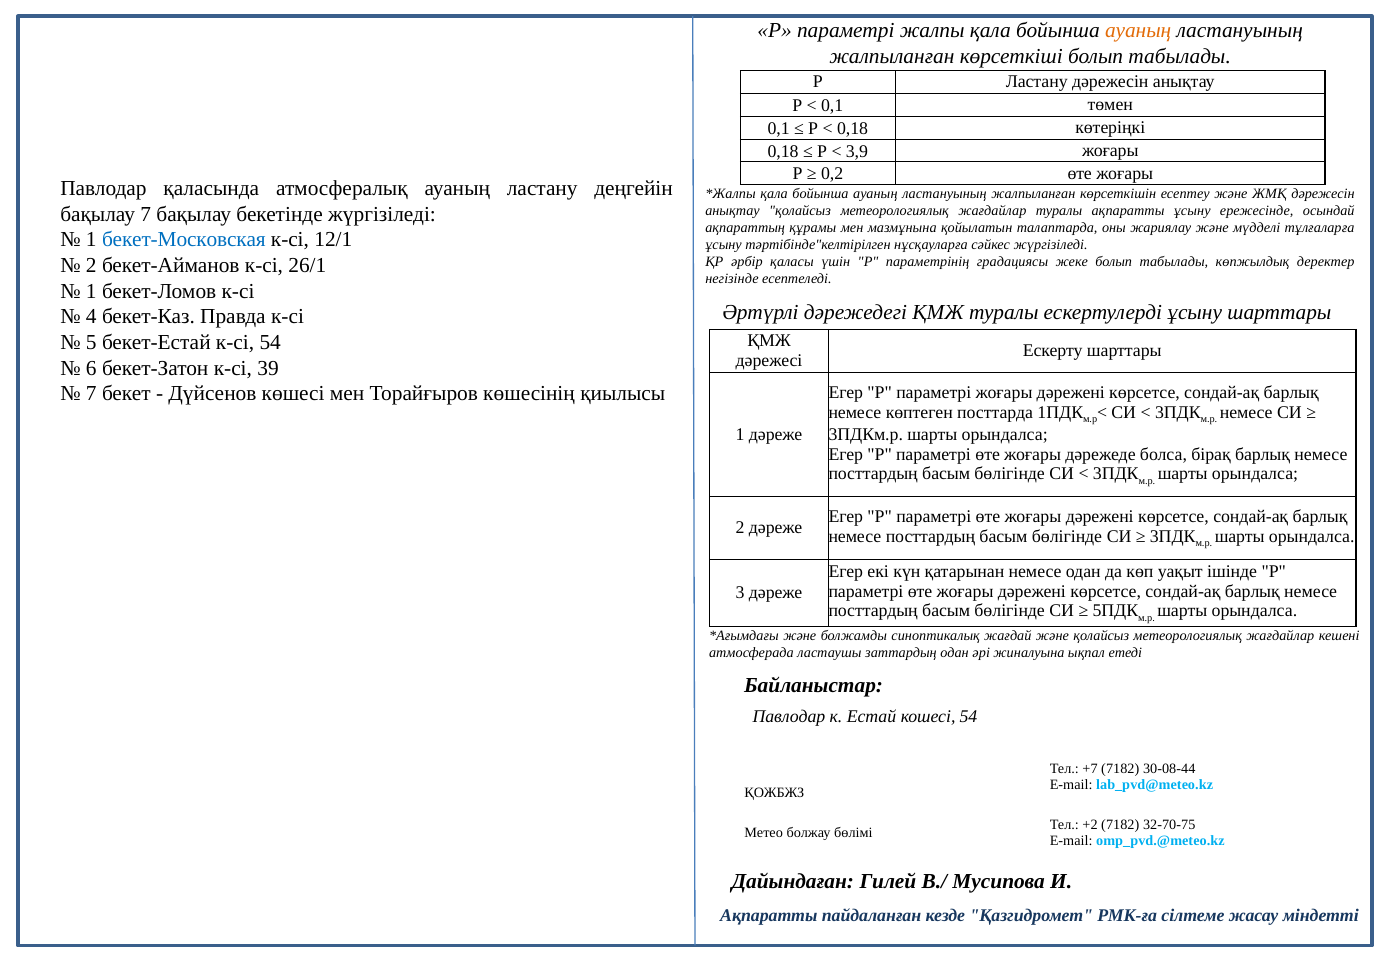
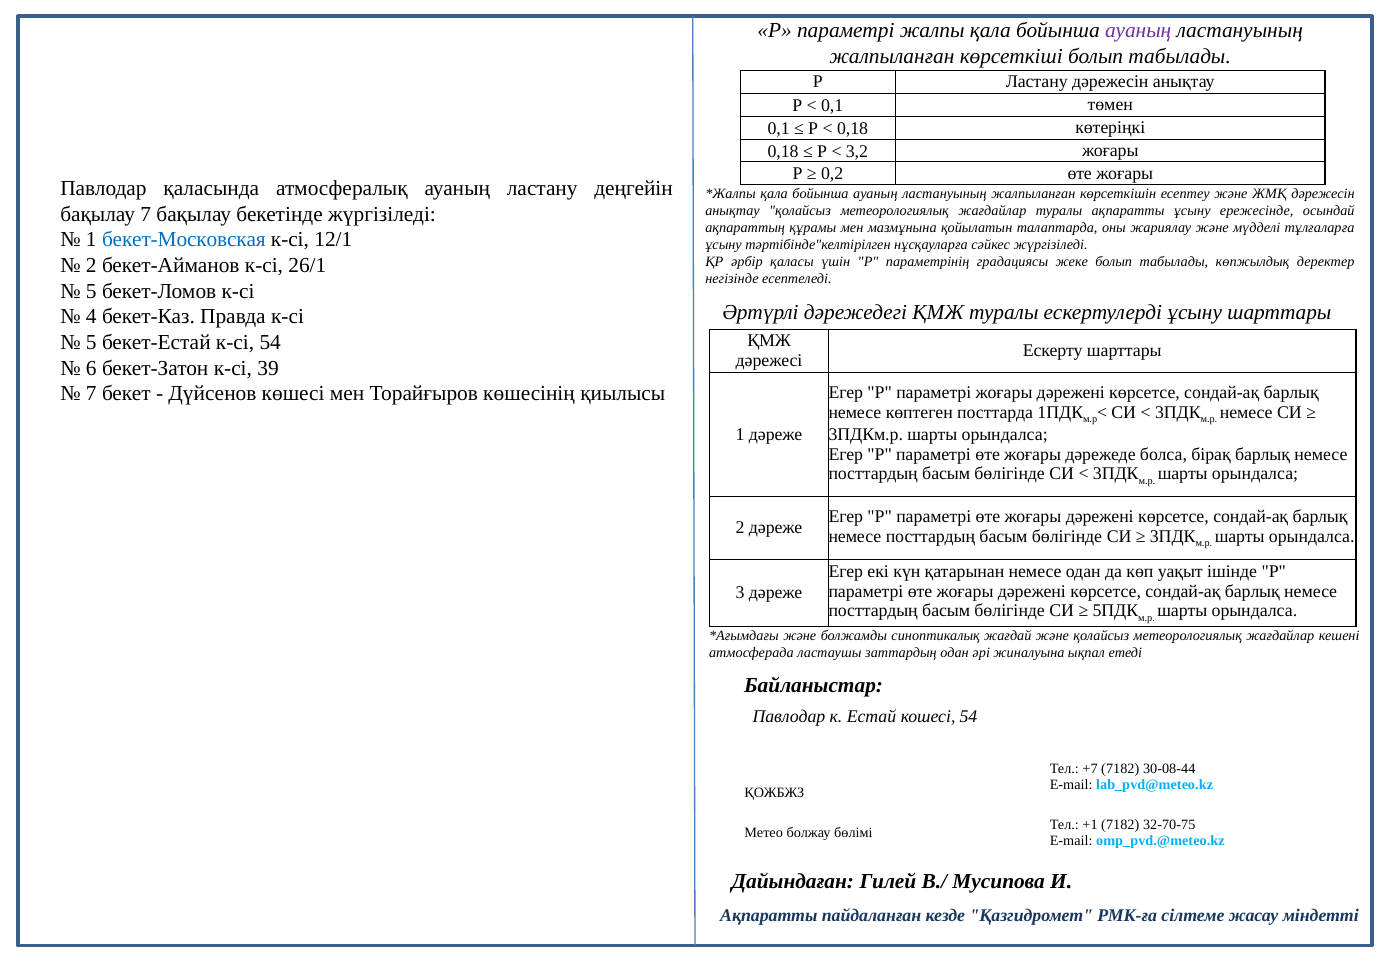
ауаның colour: orange -> purple (1138, 31)
3,9: 3,9 -> 3,2 (857, 151)
1: 1 -> 5 (91, 291)
+2: +2 -> +1 (1090, 825)
